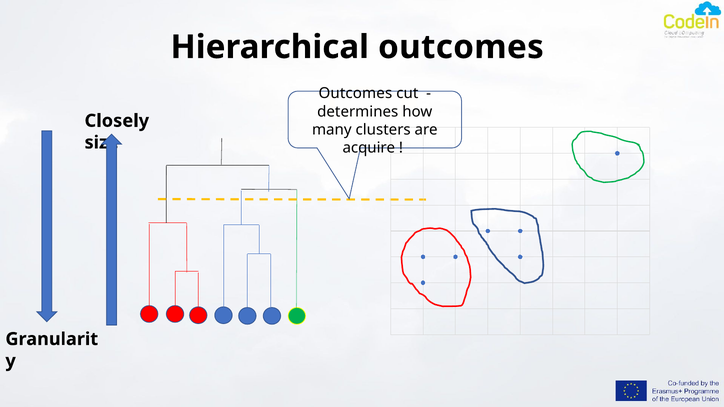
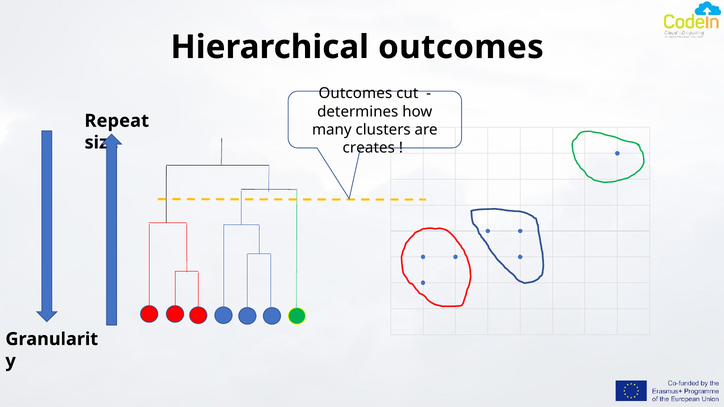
Closely: Closely -> Repeat (117, 121)
acquire: acquire -> creates (369, 148)
